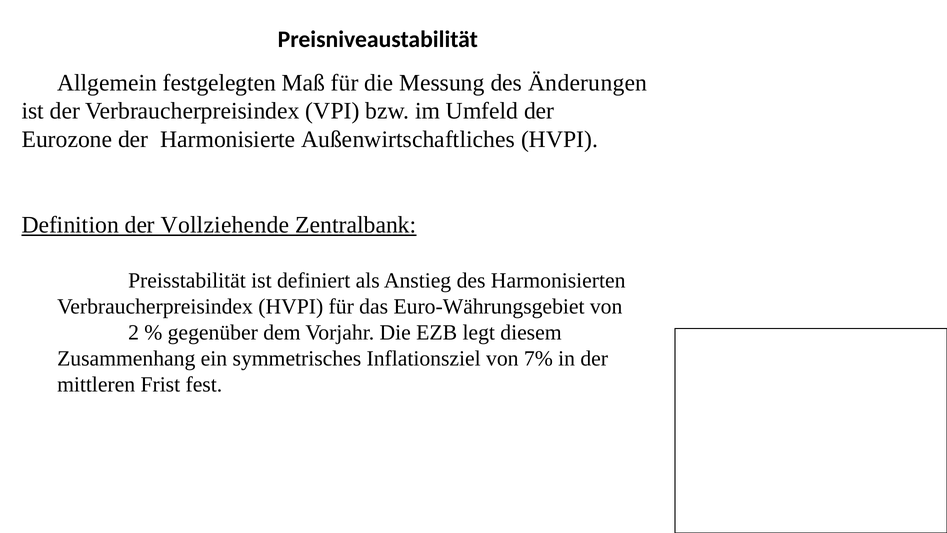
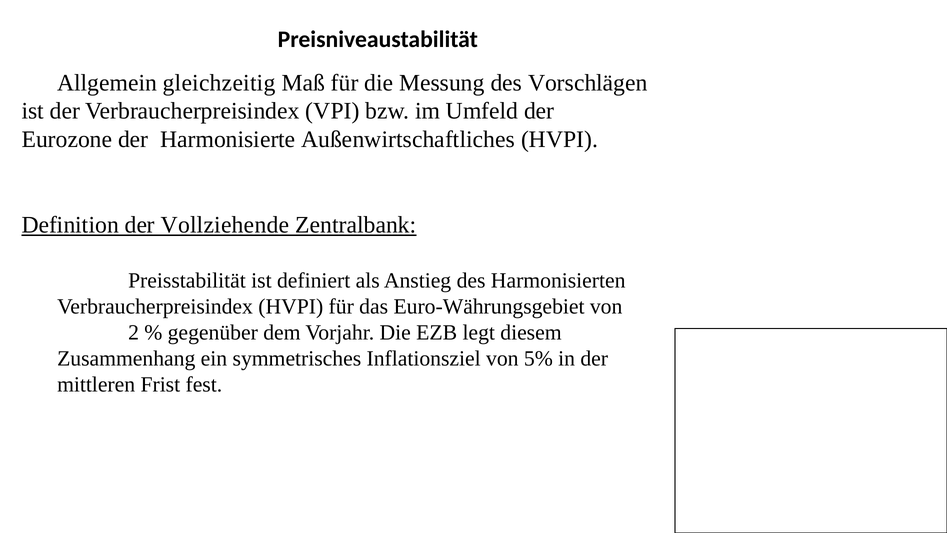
festgelegten: festgelegten -> gleichzeitig (219, 83)
Änderungen: Änderungen -> Vorschlägen (588, 83)
7%: 7% -> 5% (538, 358)
